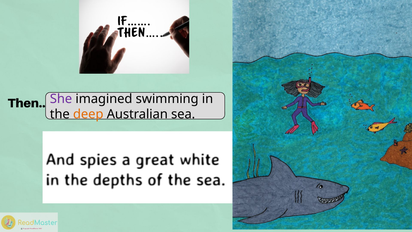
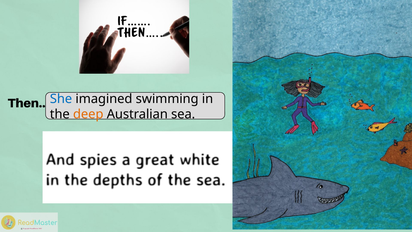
She colour: purple -> blue (61, 99)
